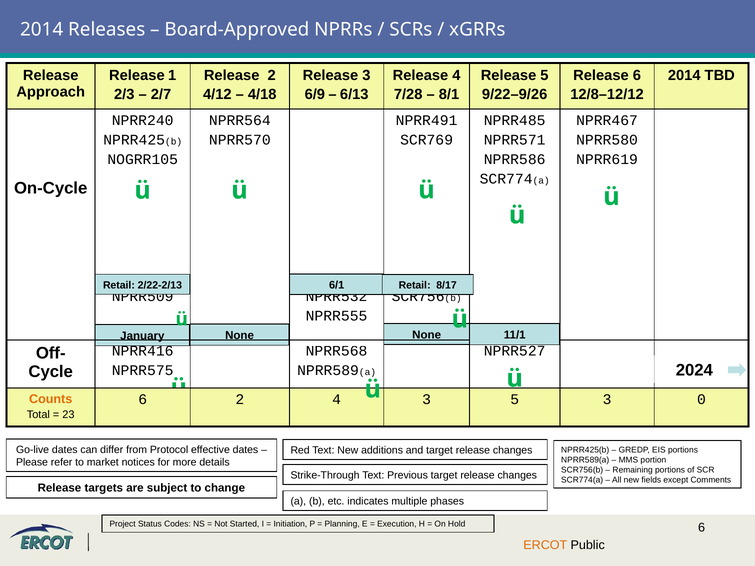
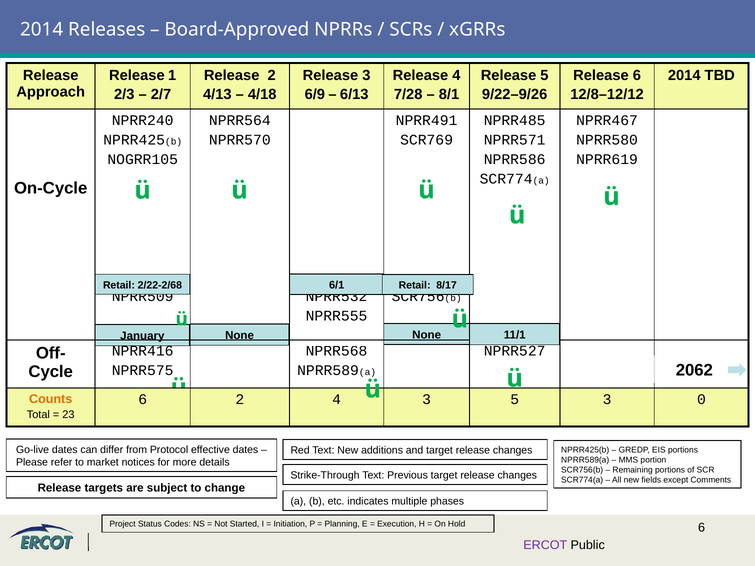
4/12: 4/12 -> 4/13 (217, 95)
2/22-2/13: 2/22-2/13 -> 2/22-2/68 (160, 285)
2024: 2024 -> 2062 (694, 371)
ERCOT colour: orange -> purple (545, 545)
